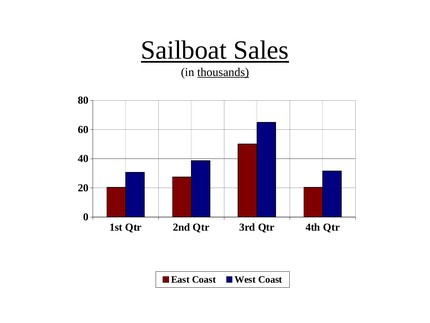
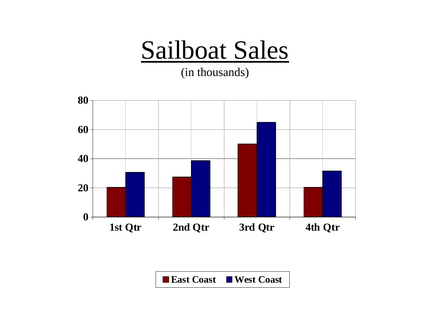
thousands underline: present -> none (223, 72)
